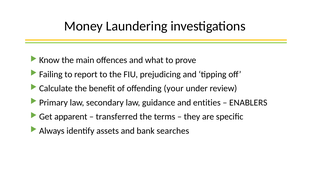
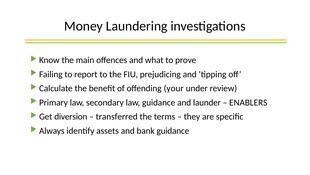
entities: entities -> launder (207, 102)
apparent: apparent -> diversion (71, 116)
bank searches: searches -> guidance (173, 130)
